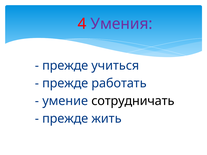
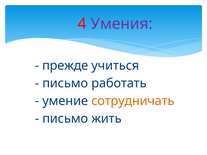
прежде: прежде -> письмо (65, 83)
сотрудничать colour: black -> orange (133, 101)
прежде: прежде -> письмо (65, 119)
